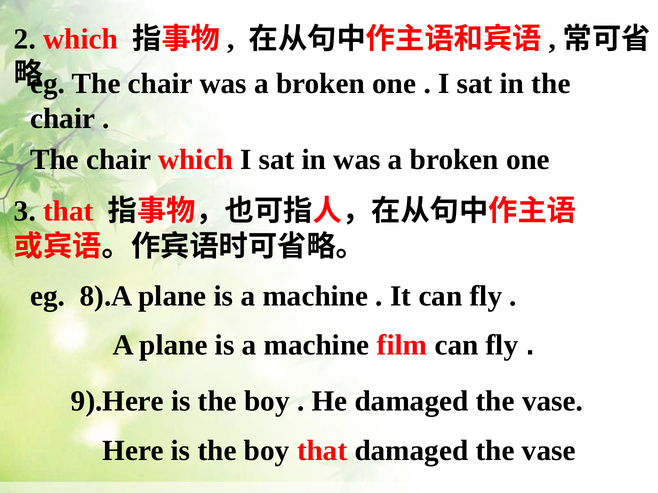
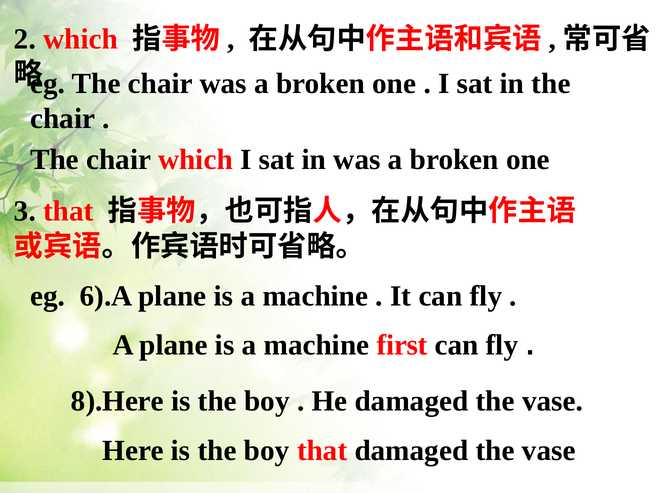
8).A: 8).A -> 6).A (106, 297)
film: film -> first (402, 346)
9).Here: 9).Here -> 8).Here (117, 402)
